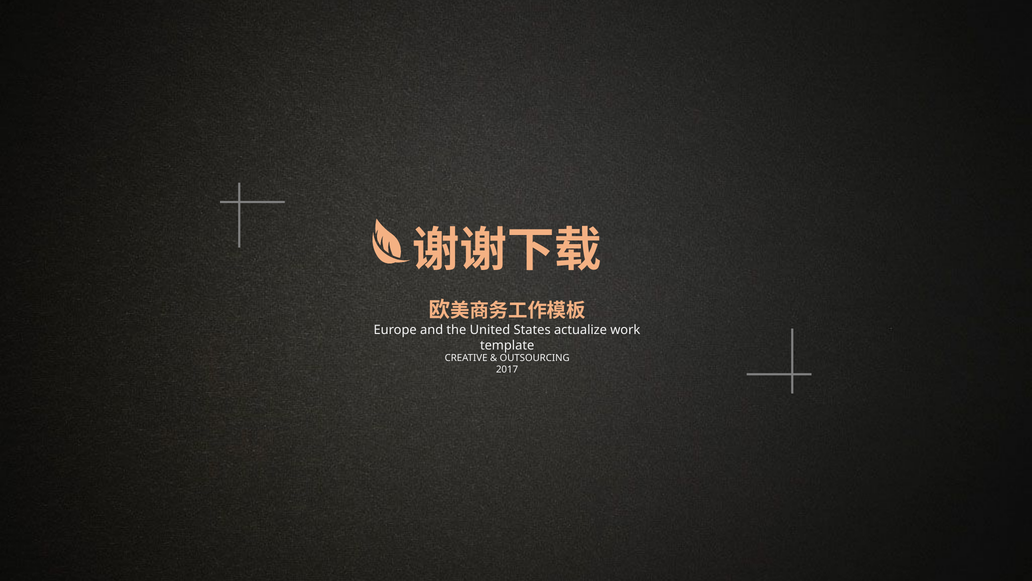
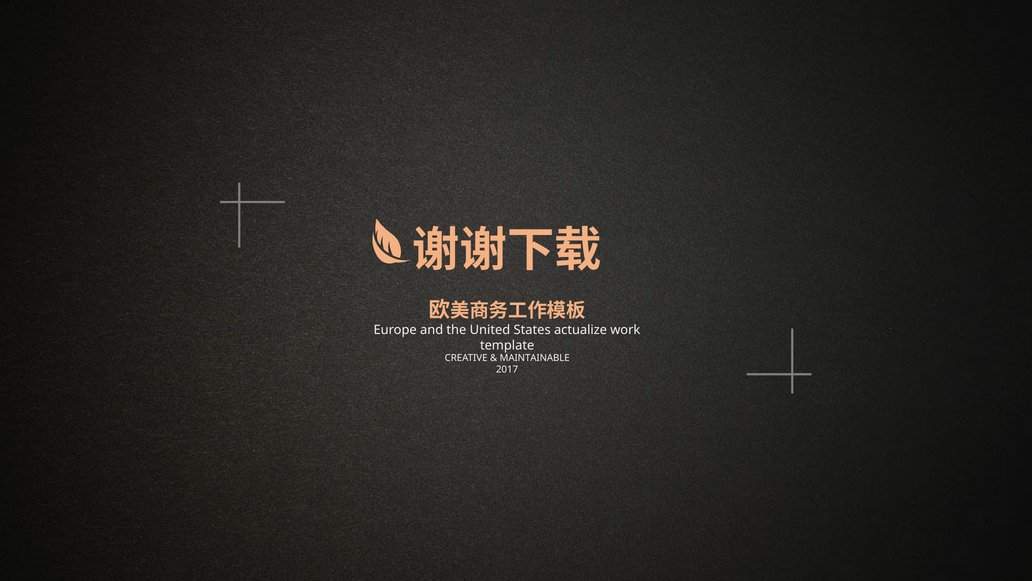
OUTSOURCING: OUTSOURCING -> MAINTAINABLE (535, 358)
